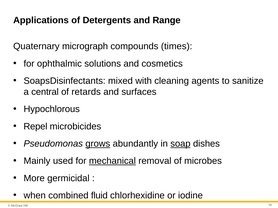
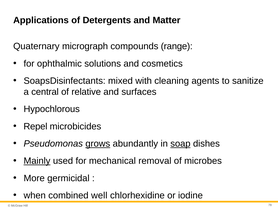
Range: Range -> Matter (167, 20)
times: times -> range (177, 46)
retards: retards -> relative (86, 92)
Mainly underline: none -> present (37, 161)
mechanical underline: present -> none (112, 161)
fluid: fluid -> well (99, 196)
